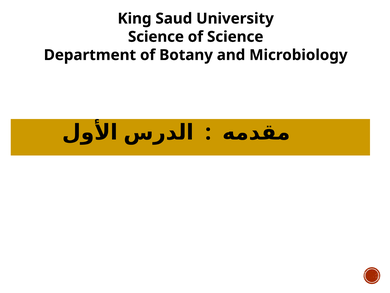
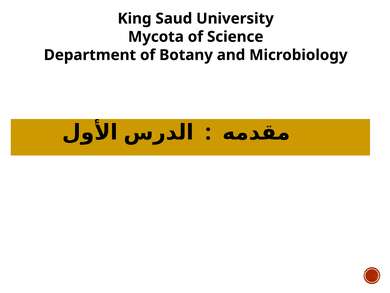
Science: Science -> Mycota (156, 37)
